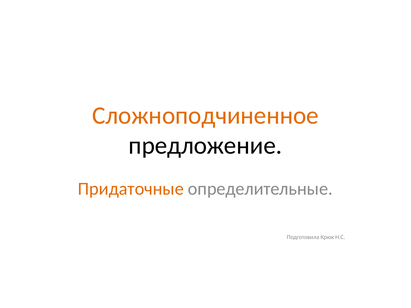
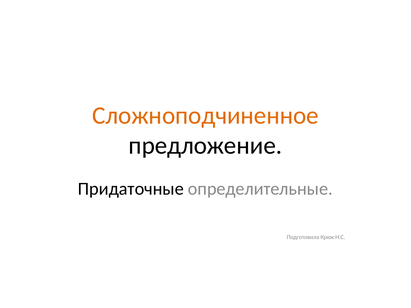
Придаточные colour: orange -> black (131, 189)
